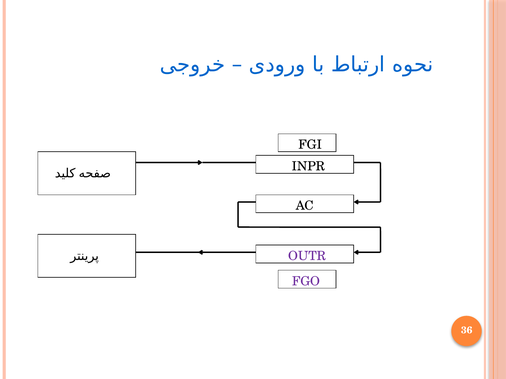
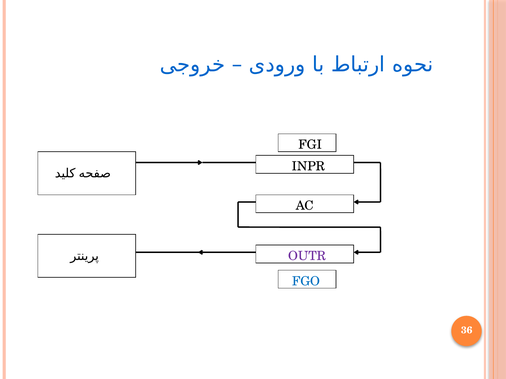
FGO colour: purple -> blue (306, 282)
